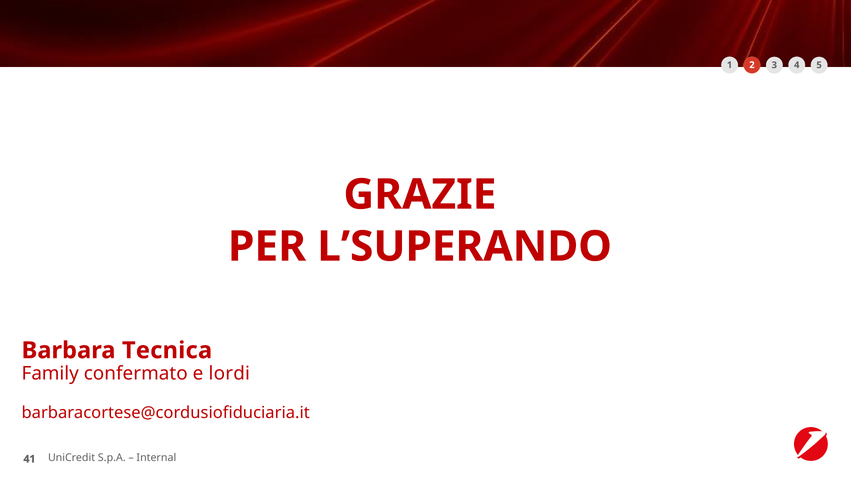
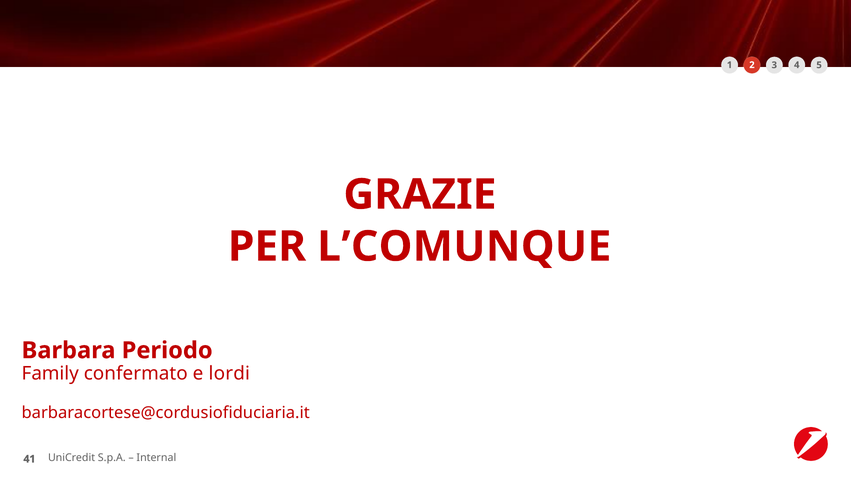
L’SUPERANDO: L’SUPERANDO -> L’COMUNQUE (464, 246)
Tecnica: Tecnica -> Periodo (167, 350)
